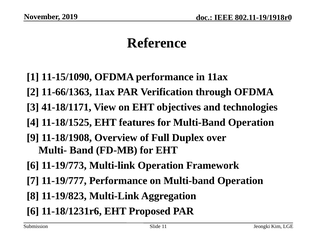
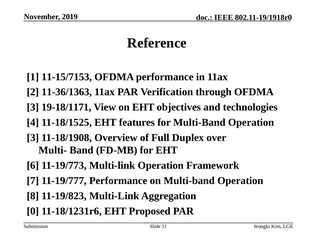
11-15/1090: 11-15/1090 -> 11-15/7153 (67, 77)
11-66/1363: 11-66/1363 -> 11-36/1363 (67, 92)
41-18/1171: 41-18/1171 -> 19-18/1171 (66, 107)
9: 9 -> 3 (33, 137)
6: 6 -> 0 (33, 211)
